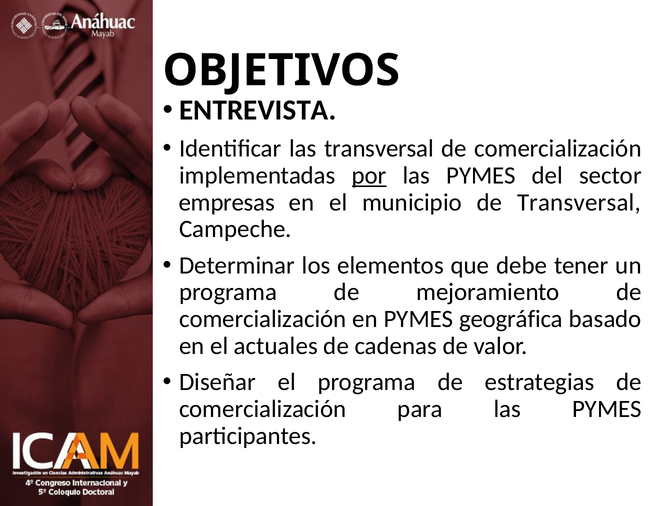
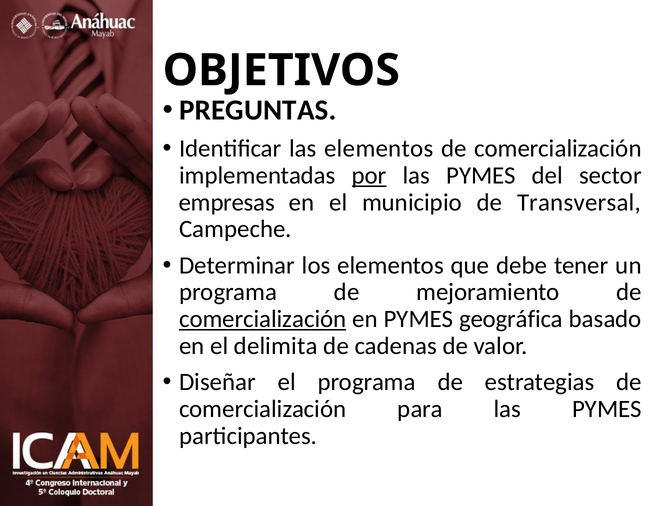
ENTREVISTA: ENTREVISTA -> PREGUNTAS (258, 110)
las transversal: transversal -> elementos (379, 149)
comercialización underline: none -> present (263, 319)
actuales: actuales -> delimita (276, 346)
